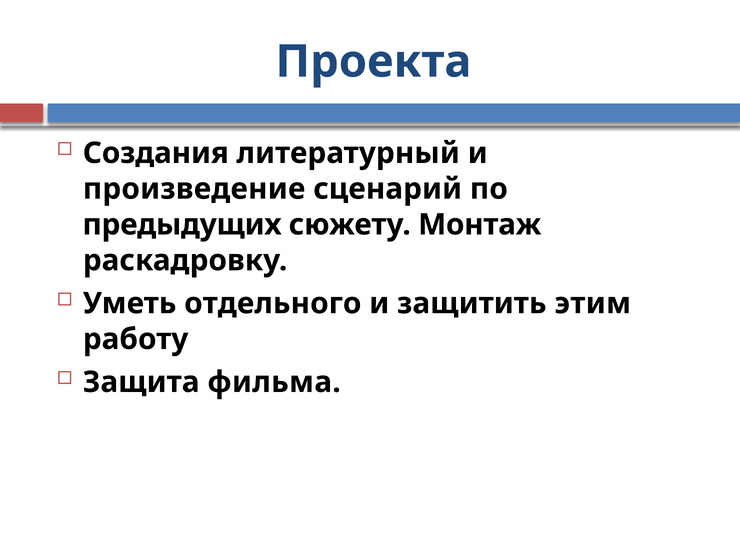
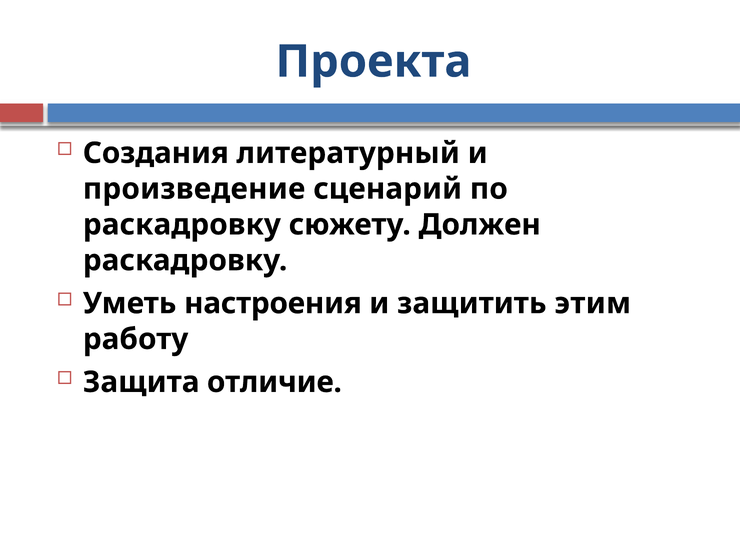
предыдущих: предыдущих -> раскадровку (182, 225)
Монтаж: Монтаж -> Должен (480, 225)
отдельного: отдельного -> настроения (273, 303)
фильма: фильма -> отличие (274, 382)
